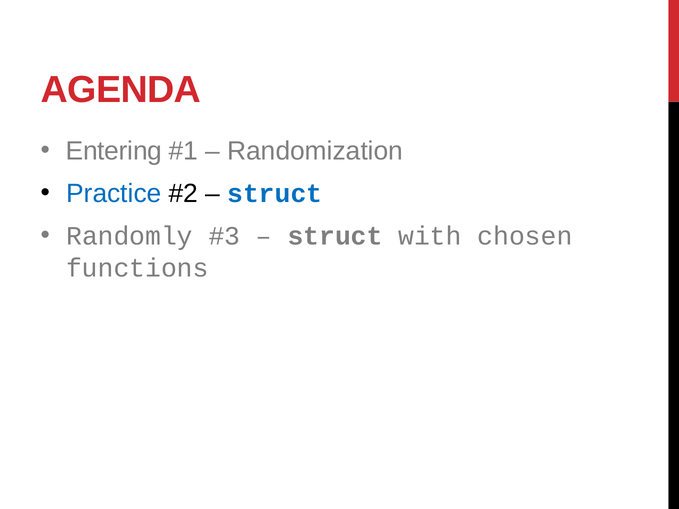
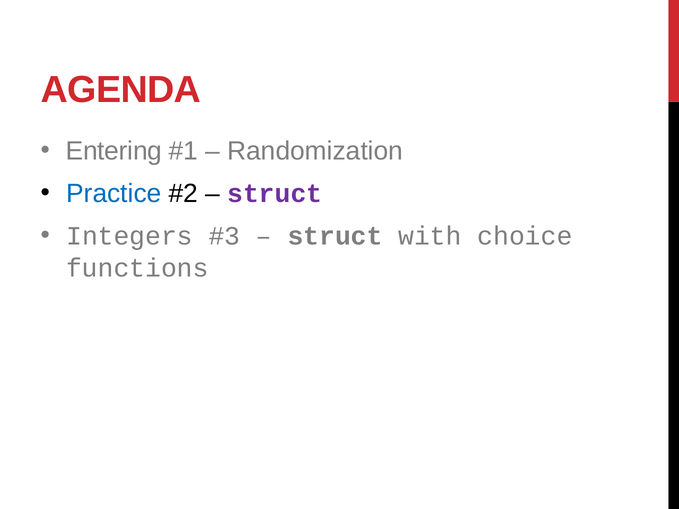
struct colour: blue -> purple (275, 194)
Randomly: Randomly -> Integers (129, 236)
chosen: chosen -> choice (525, 236)
